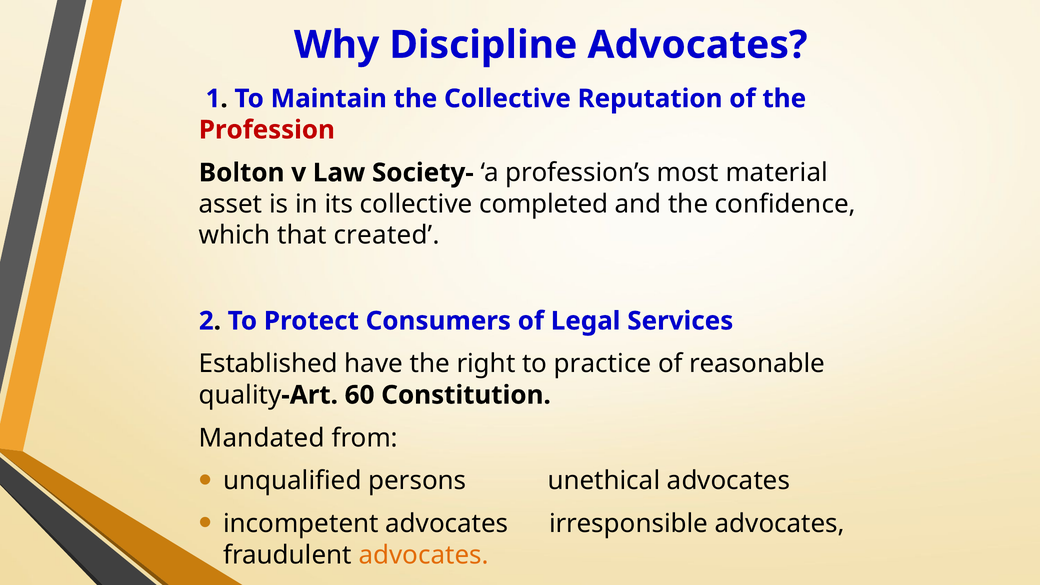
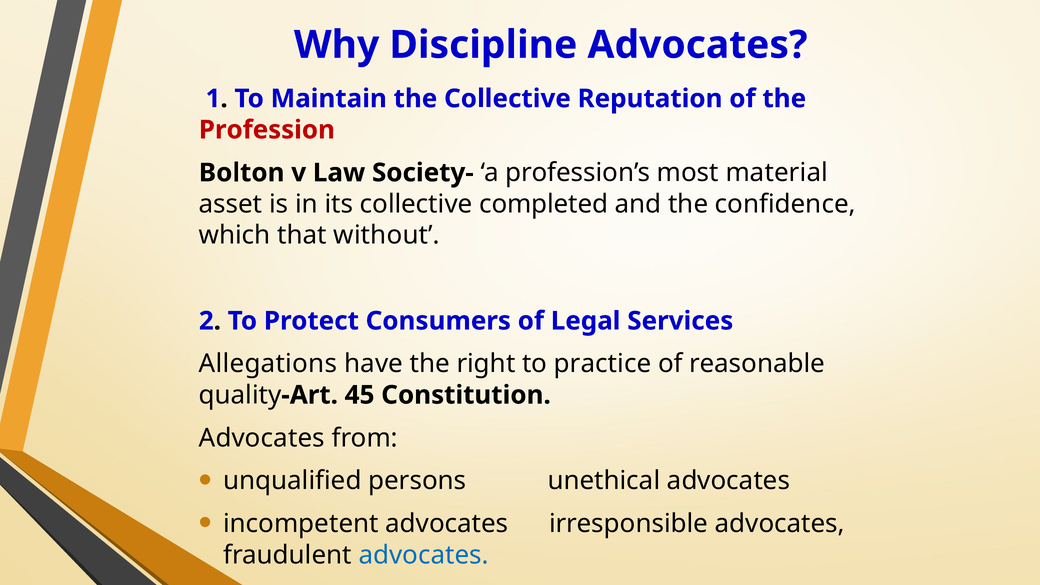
created: created -> without (387, 235)
Established: Established -> Allegations (268, 364)
60: 60 -> 45 (360, 395)
Mandated: Mandated -> Advocates (262, 438)
advocates colour: orange -> blue (424, 555)
